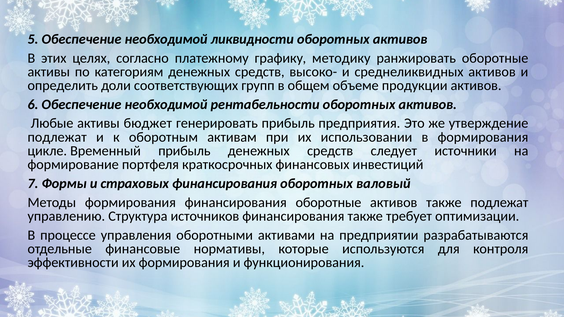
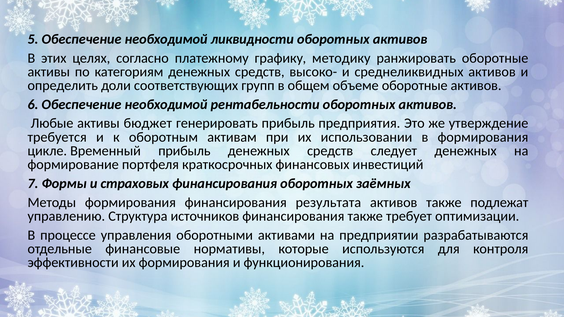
объеме продукции: продукции -> оборотные (415, 85)
подлежат: подлежат -> требуется (57, 137)
следует источники: источники -> денежных (466, 151)
валовый: валовый -> заёмных (383, 184)
финансирования оборотные: оборотные -> результата (328, 203)
